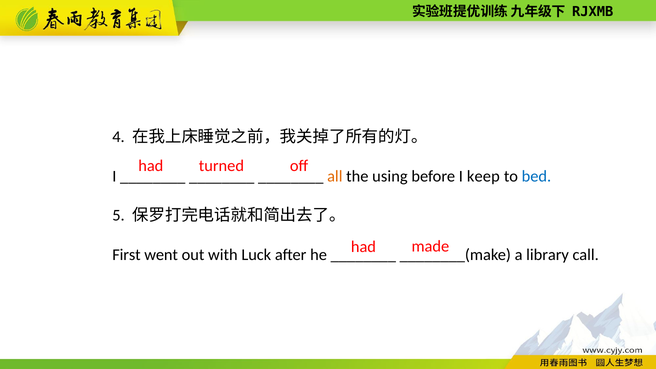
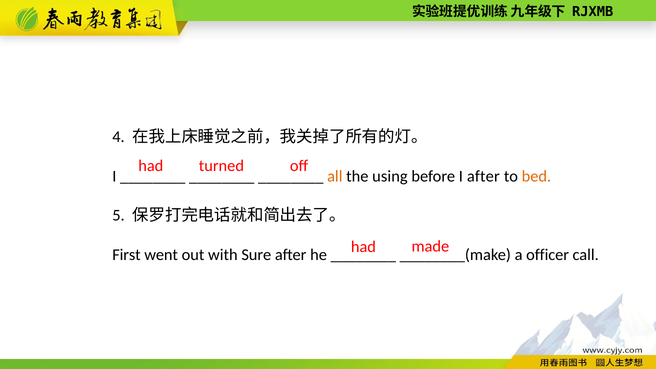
I keep: keep -> after (483, 176)
bed colour: blue -> orange (536, 176)
Luck: Luck -> Sure (256, 255)
library: library -> officer (548, 255)
